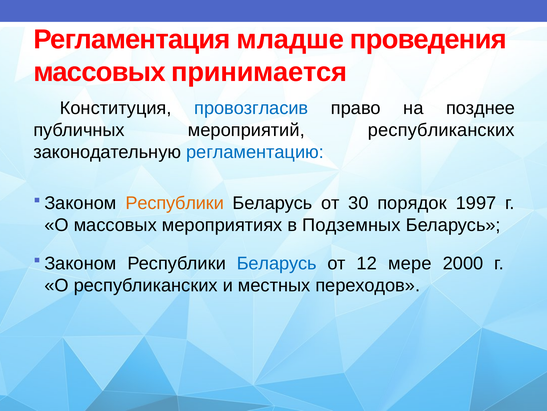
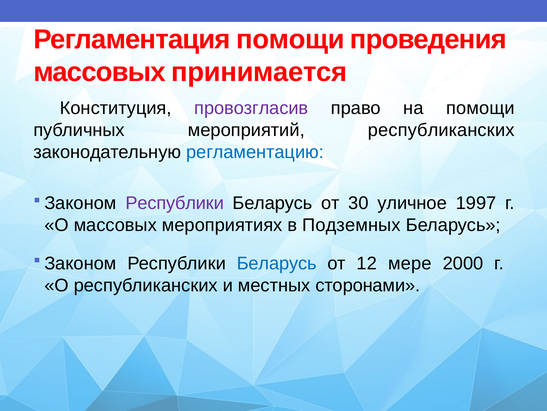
Регламентация младше: младше -> помощи (290, 39)
провозгласив colour: blue -> purple (251, 108)
на позднее: позднее -> помощи (480, 108)
Республики colour: orange -> purple (175, 203)
порядок: порядок -> уличное (412, 203)
переходов: переходов -> сторонами (368, 285)
